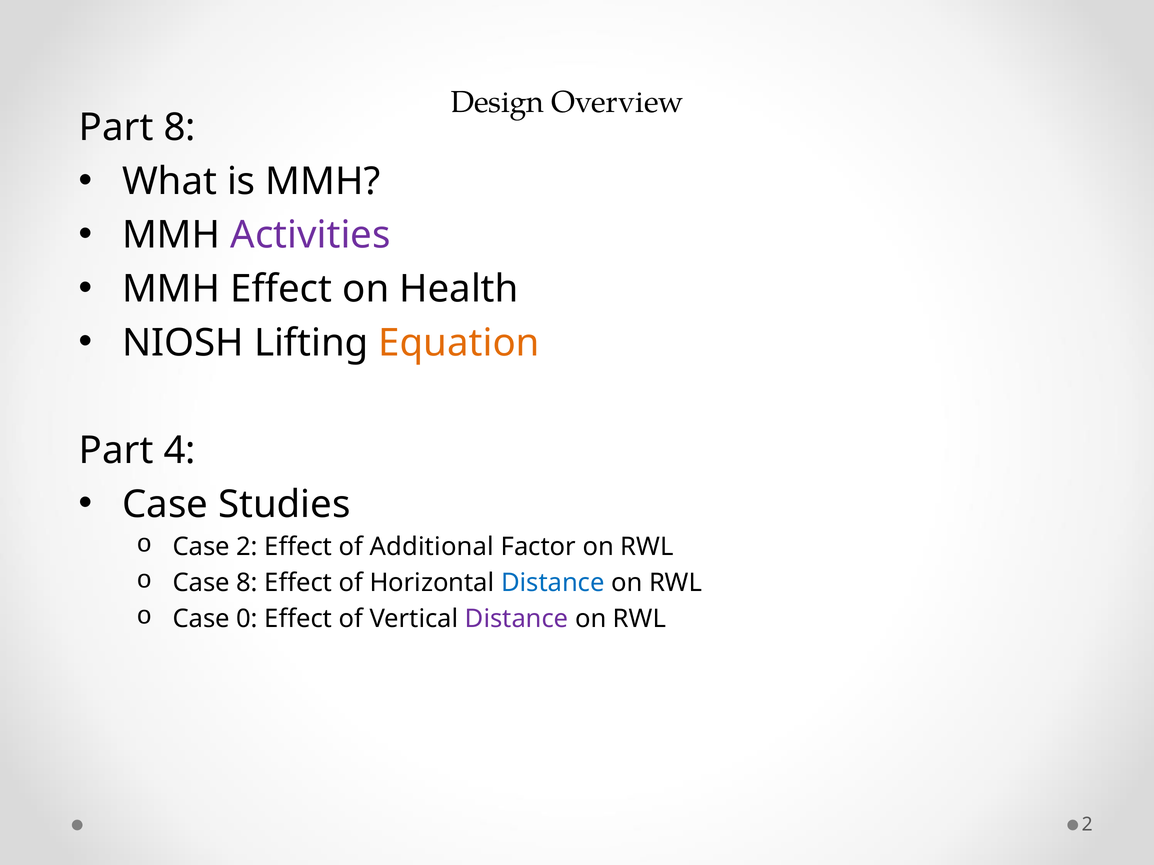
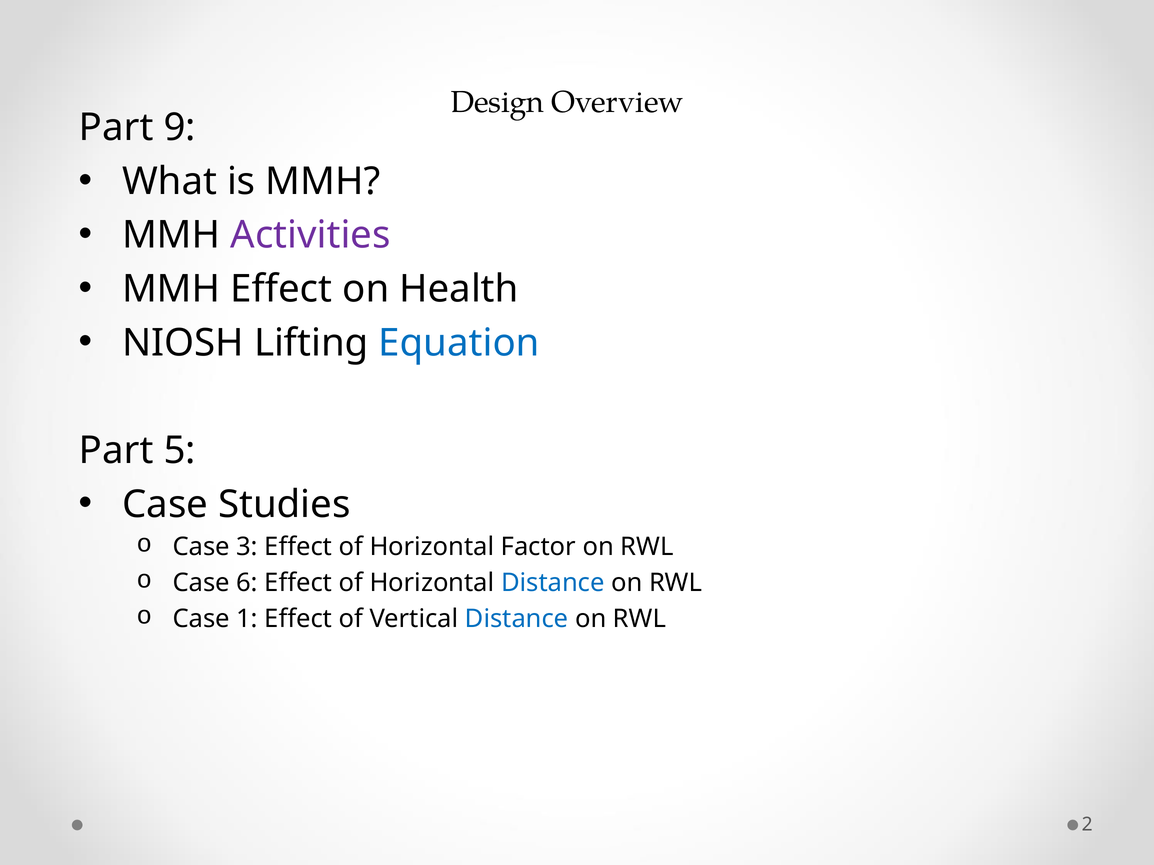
Part 8: 8 -> 9 (180, 128)
Equation colour: orange -> blue (459, 343)
4: 4 -> 5 (180, 451)
Case 2: 2 -> 3 (247, 547)
Additional: Additional -> Horizontal (432, 547)
Case 8: 8 -> 6 (247, 583)
0: 0 -> 1 (247, 619)
Distance colour: purple -> blue (517, 619)
